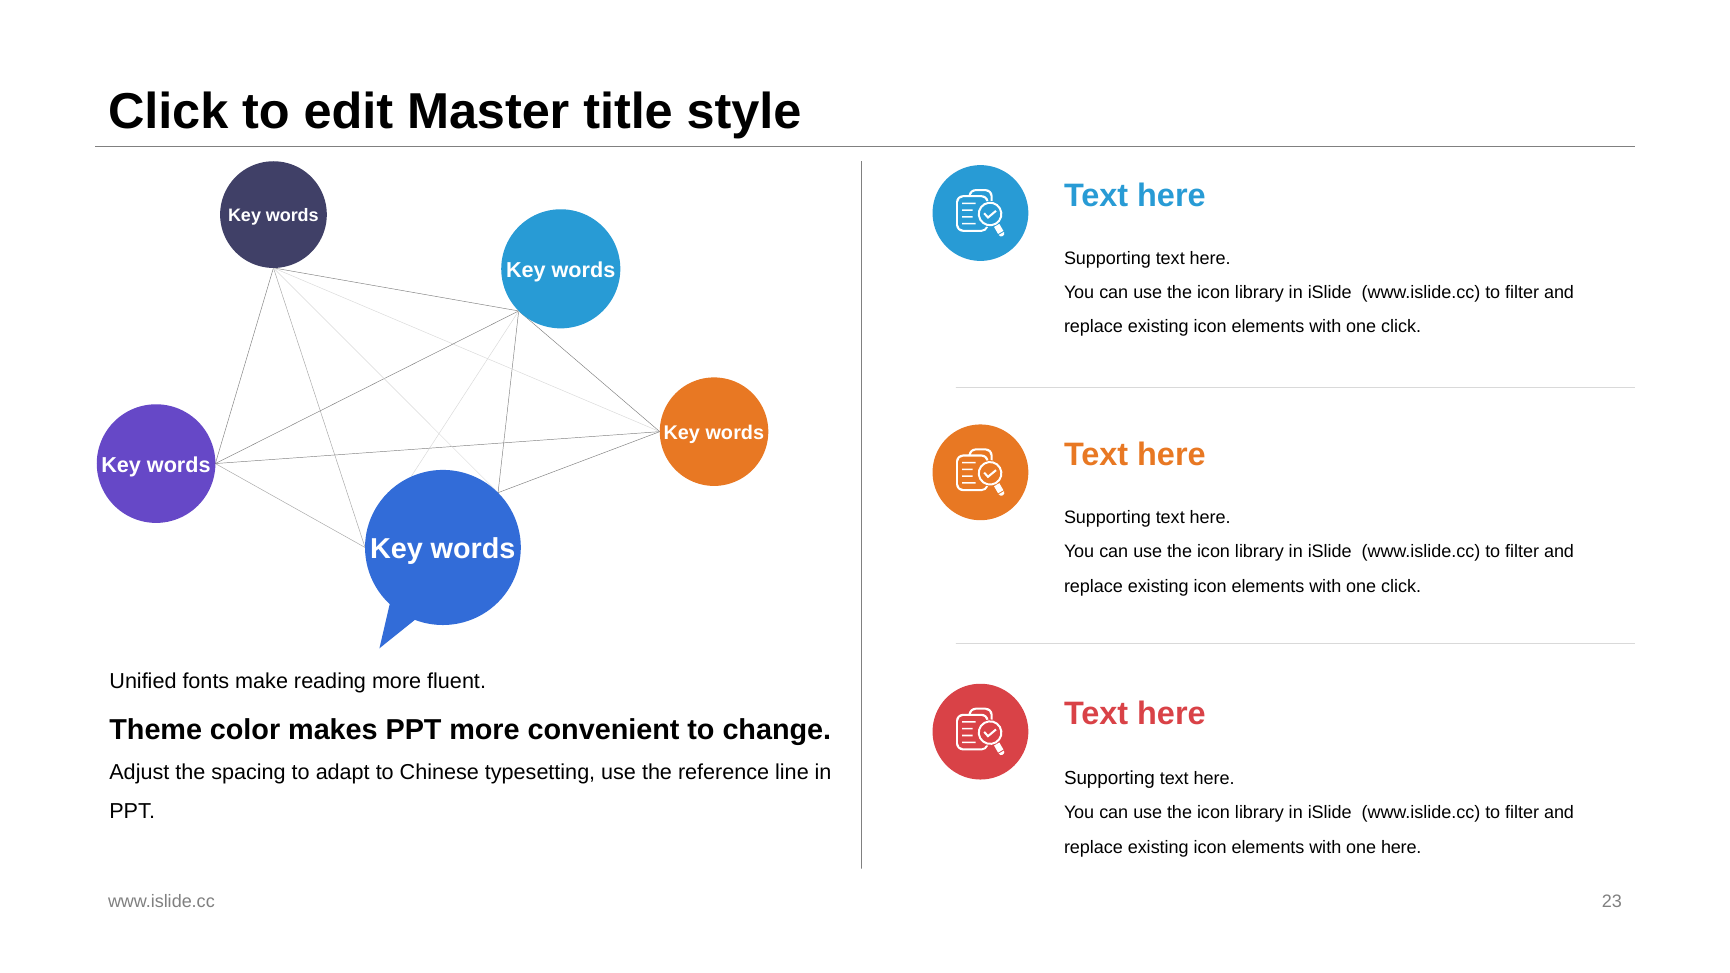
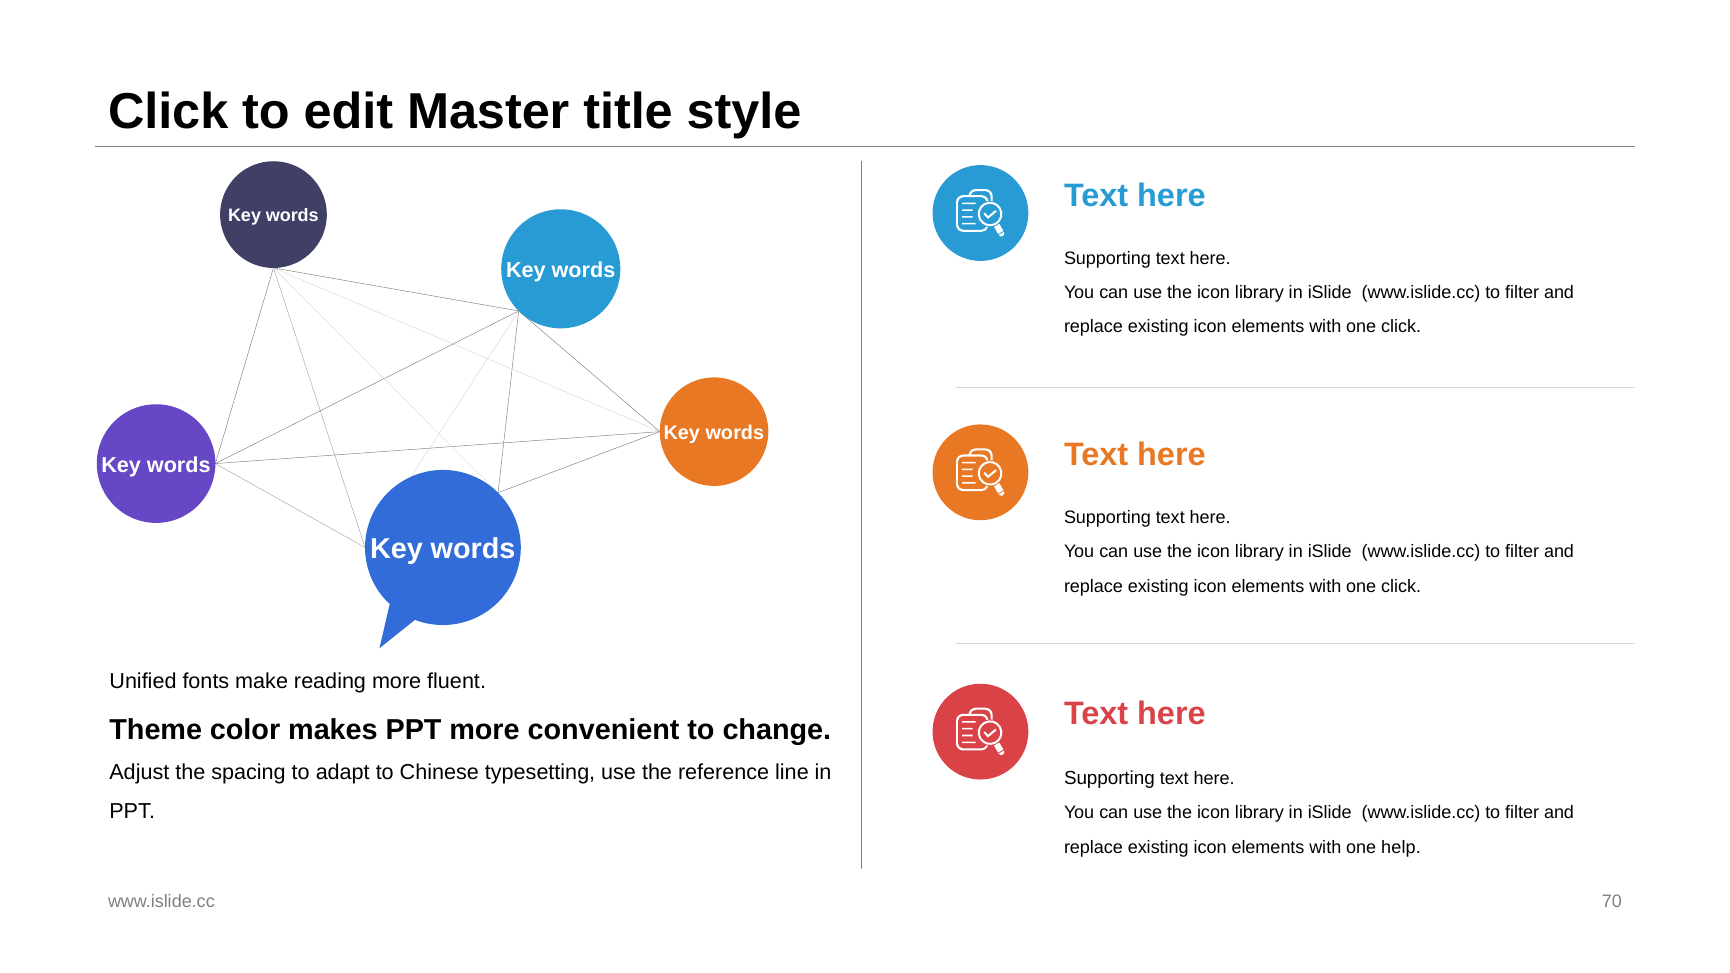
one here: here -> help (1401, 847)
23: 23 -> 70 (1612, 901)
